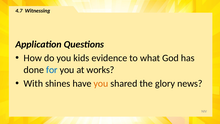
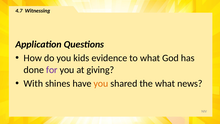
for colour: blue -> purple (52, 70)
works: works -> giving (100, 70)
the glory: glory -> what (165, 84)
